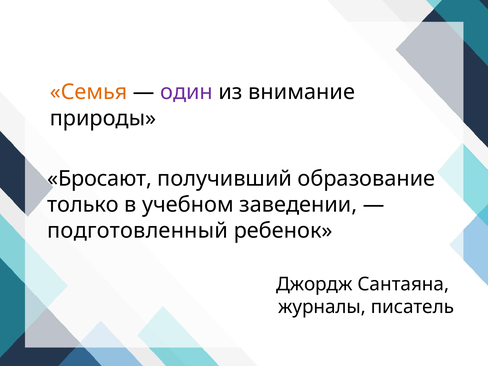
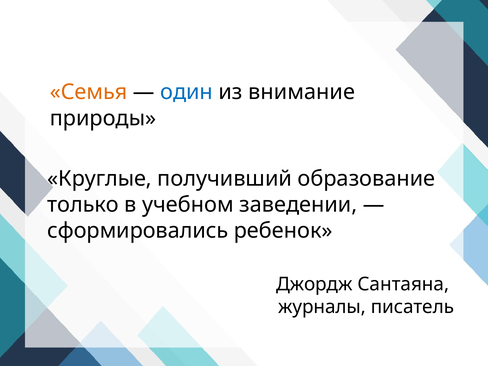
один colour: purple -> blue (187, 92)
Бросают: Бросают -> Круглые (100, 179)
подготовленный: подготовленный -> сформировались (138, 231)
